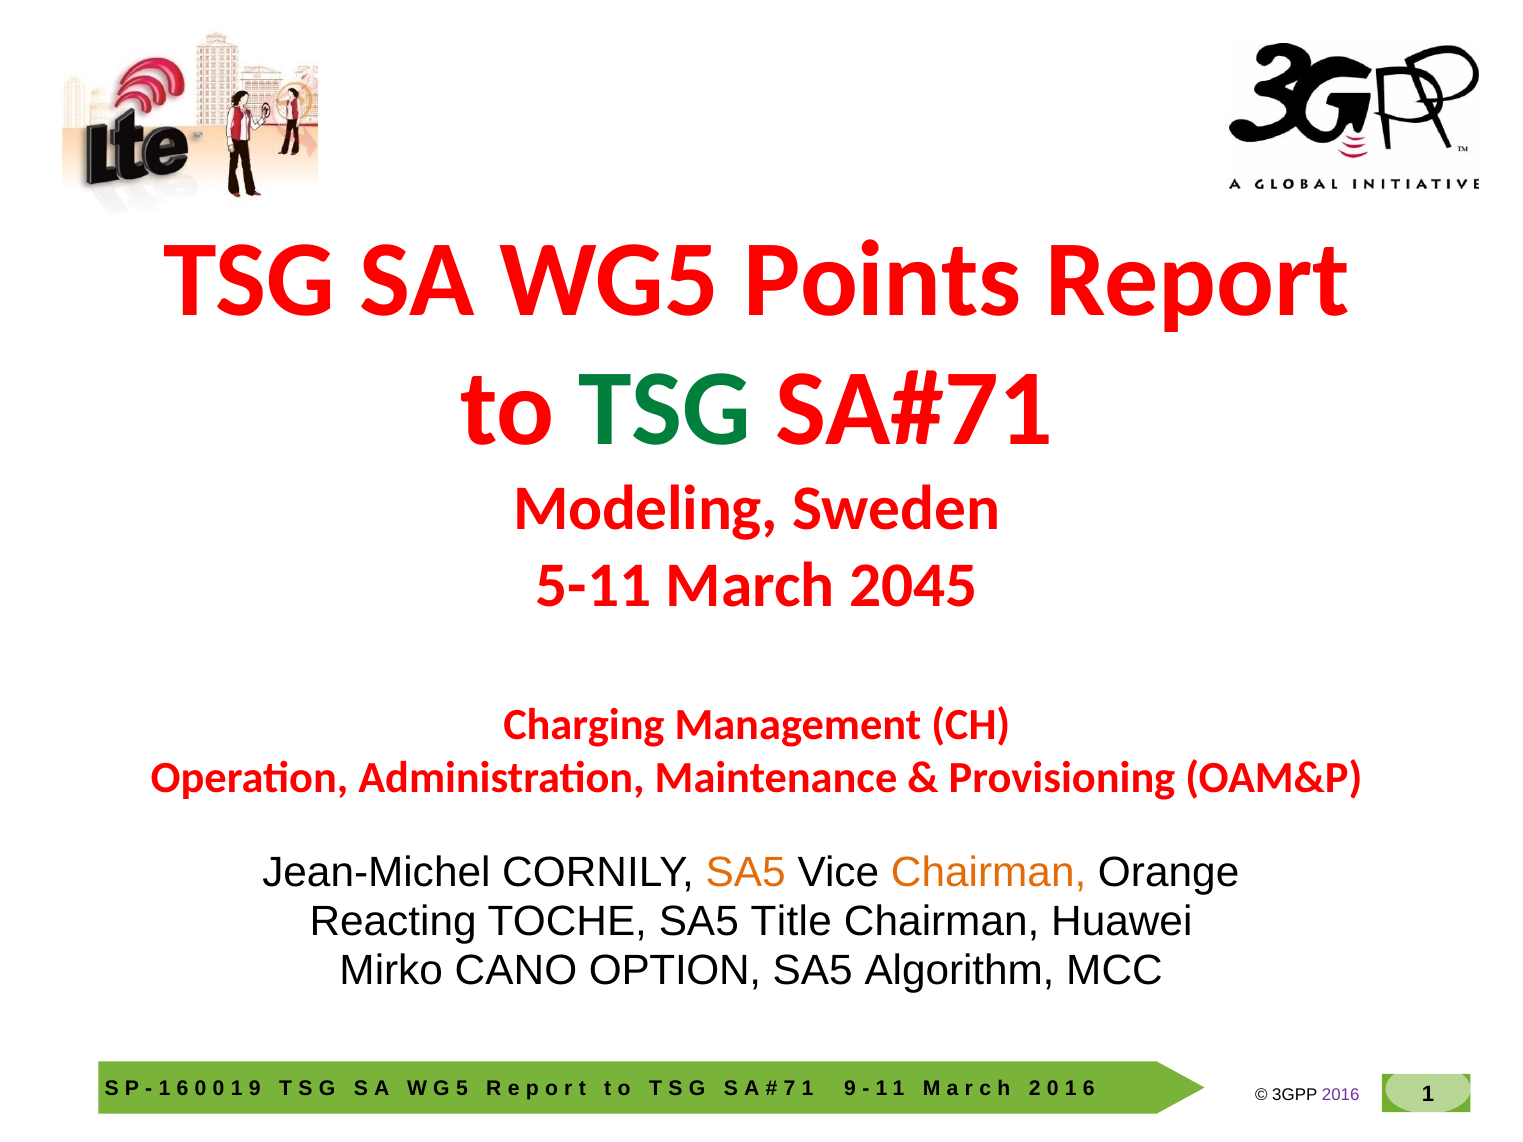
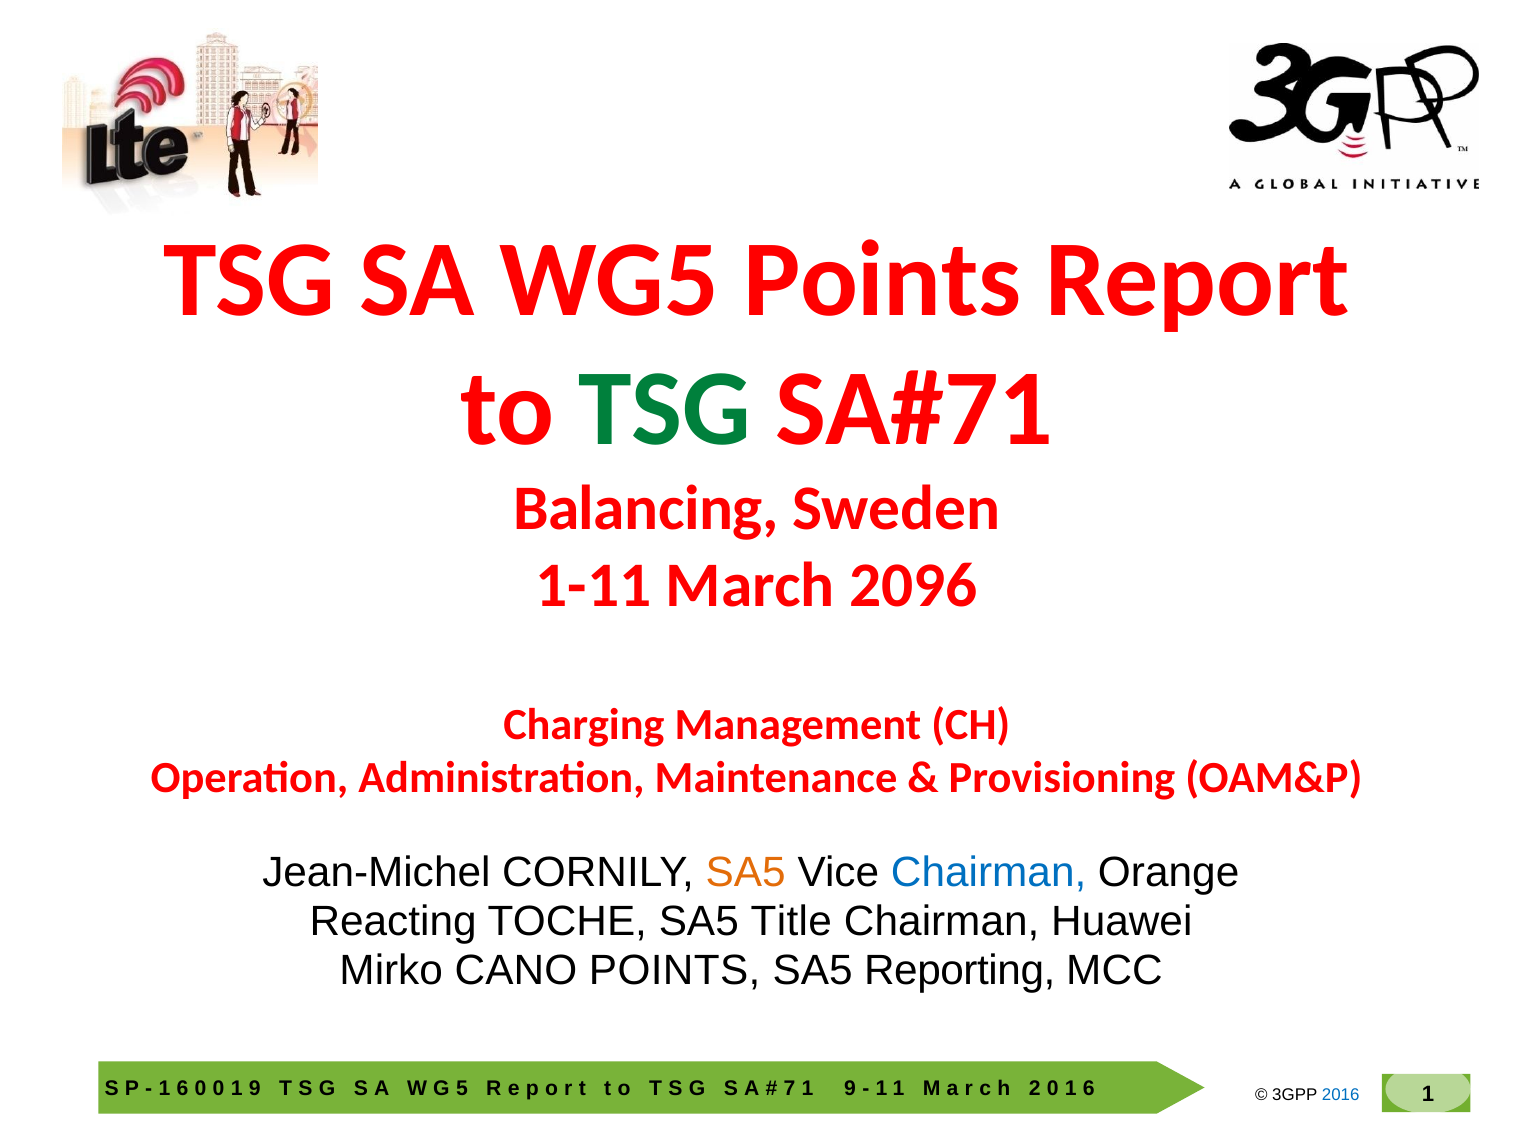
Modeling: Modeling -> Balancing (646, 509)
5-11: 5-11 -> 1-11 (594, 585)
2045: 2045 -> 2096 (913, 585)
Chairman colour: orange -> blue (989, 872)
CANO OPTION: OPTION -> POINTS (675, 971)
Algorithm: Algorithm -> Reporting (960, 971)
2016 colour: purple -> blue (1341, 1095)
